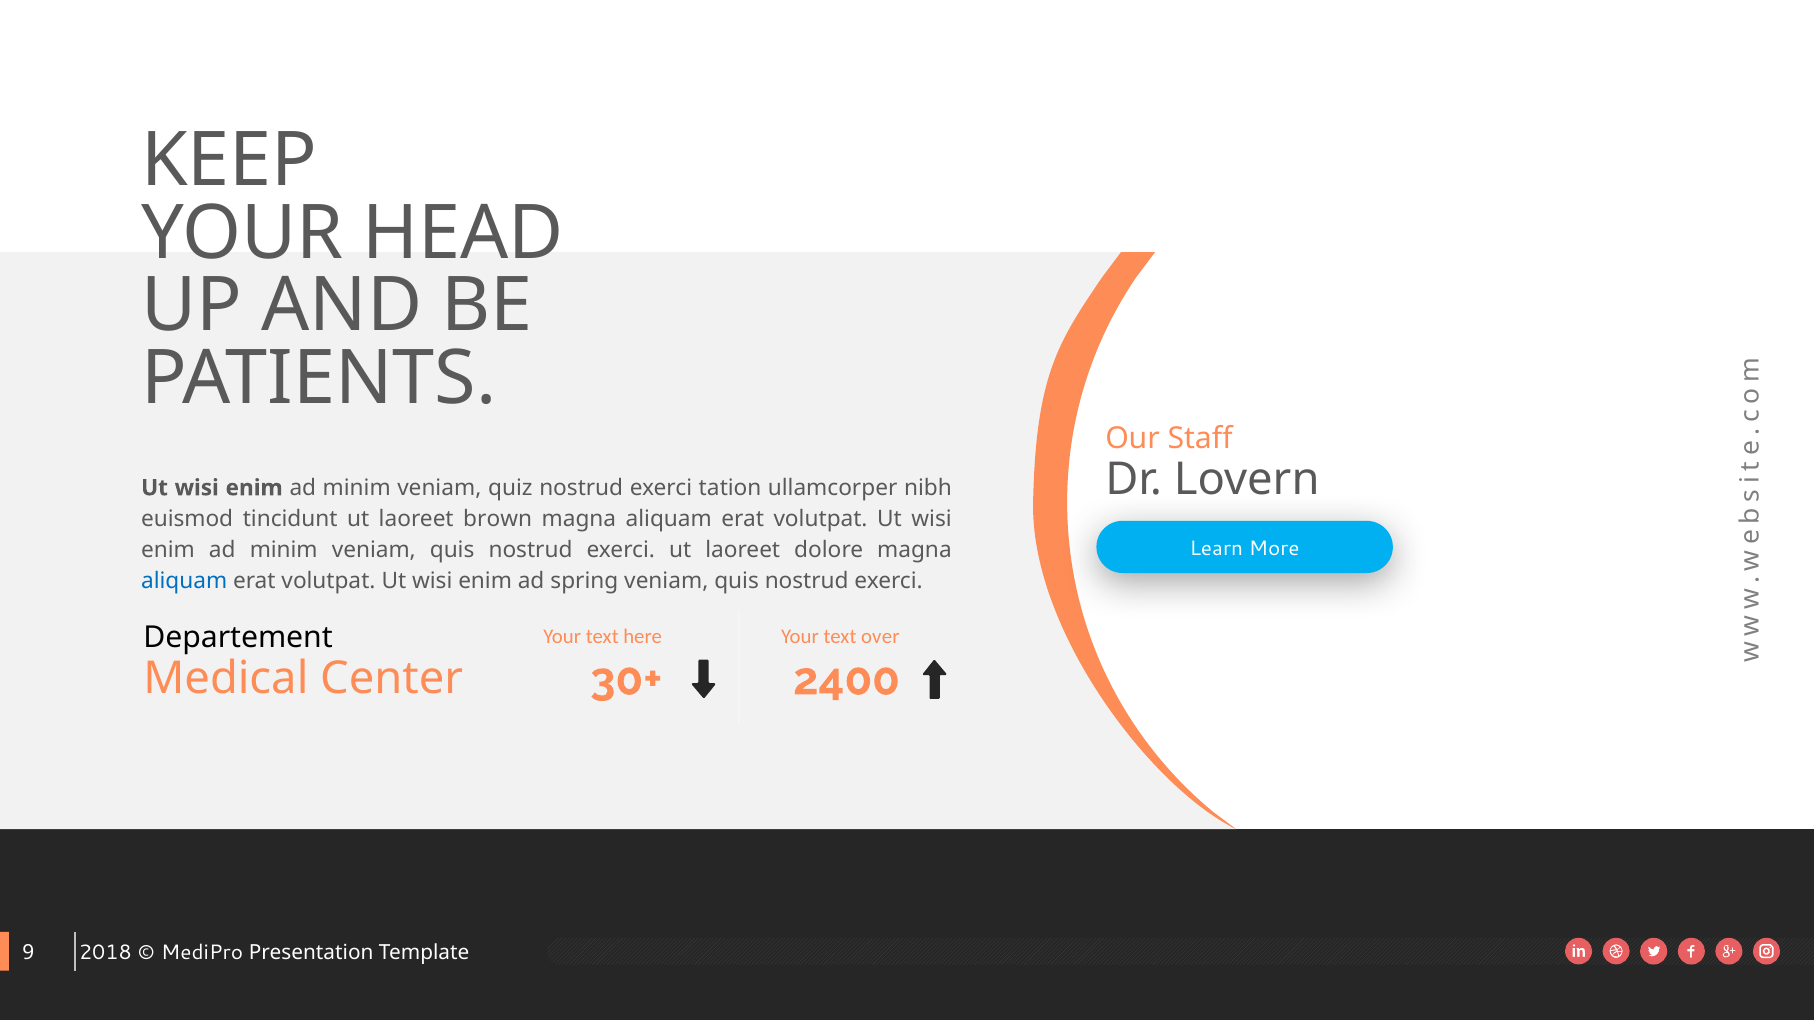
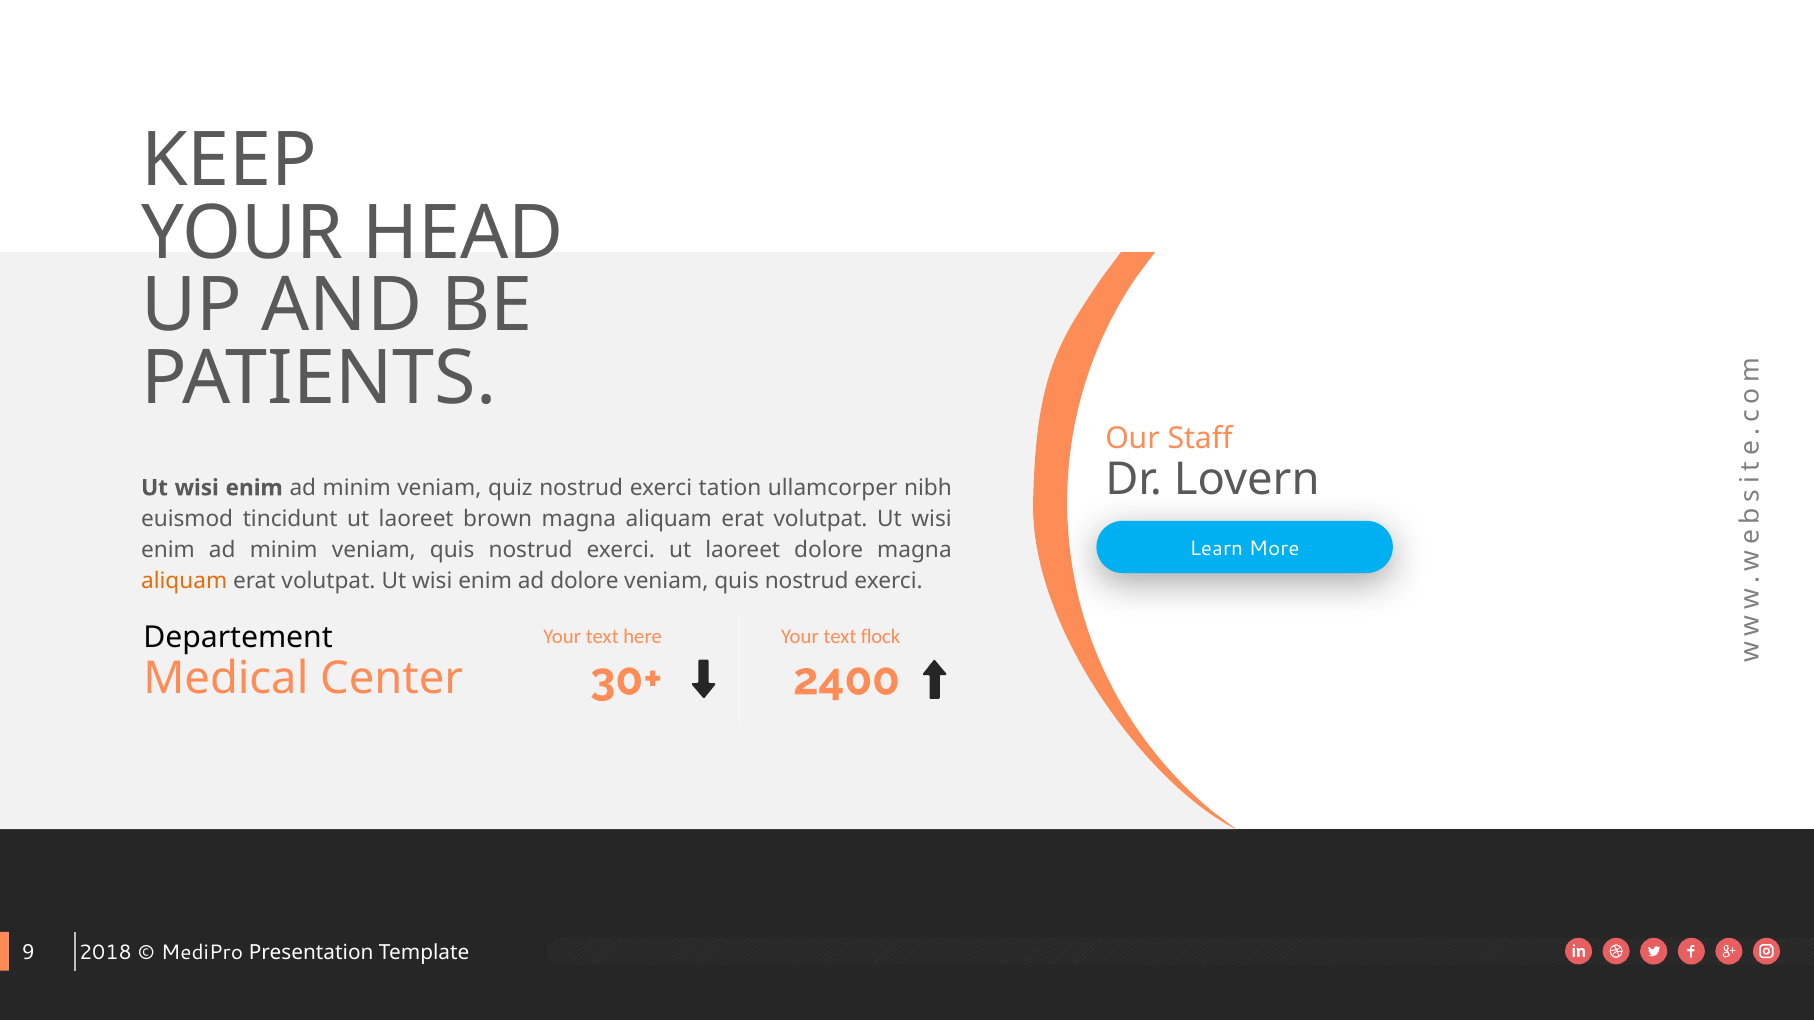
aliquam colour: blue -> orange (184, 581)
ad spring: spring -> dolore (585, 581)
over: over -> flock (881, 637)
